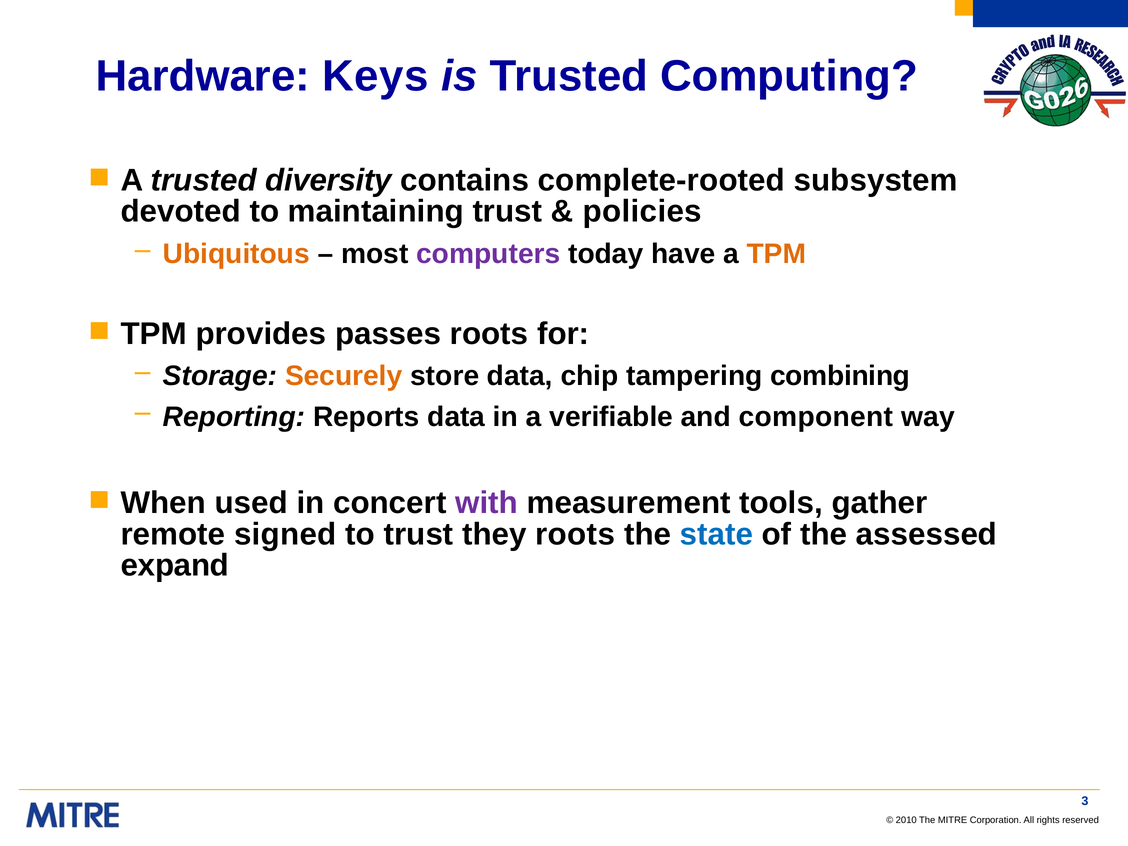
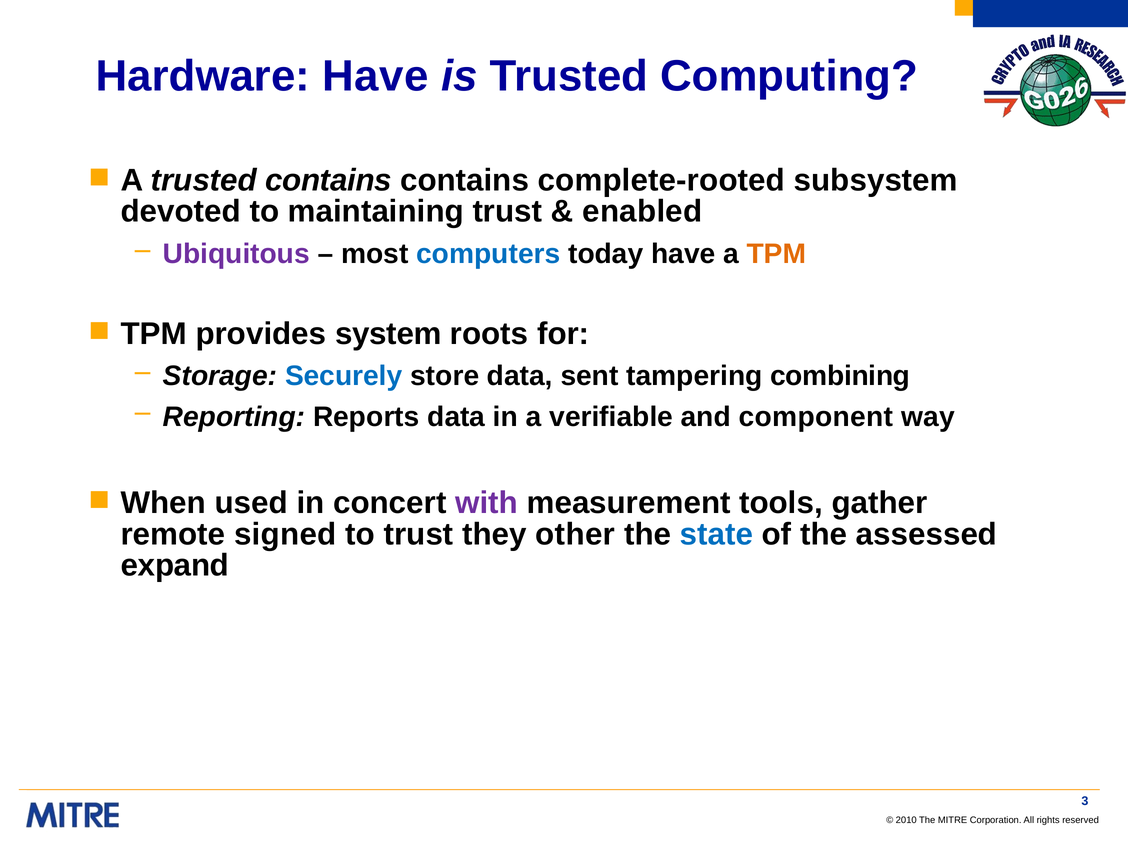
Hardware Keys: Keys -> Have (375, 76)
trusted diversity: diversity -> contains (329, 180)
policies: policies -> enabled (642, 212)
Ubiquitous colour: orange -> purple (236, 254)
computers colour: purple -> blue (488, 254)
passes: passes -> system (388, 334)
Securely colour: orange -> blue (344, 376)
chip: chip -> sent (590, 376)
they roots: roots -> other (575, 534)
